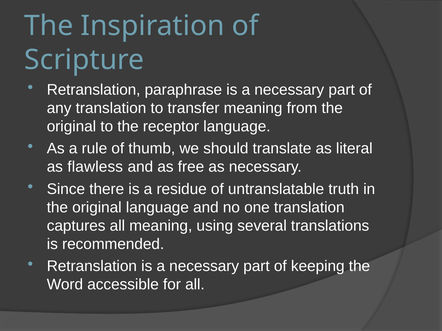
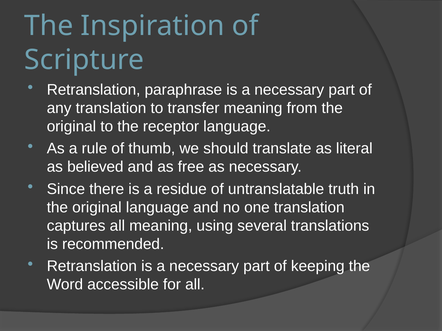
flawless: flawless -> believed (95, 167)
